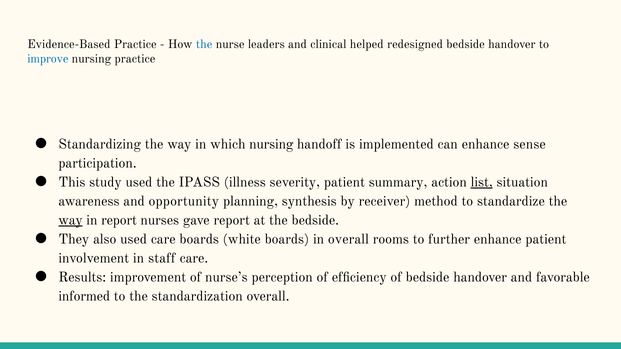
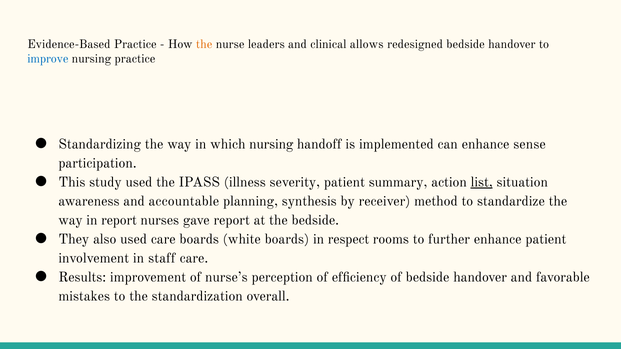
the colour: blue -> orange (204, 45)
helped: helped -> allows (367, 45)
opportunity: opportunity -> accountable (184, 201)
way underline: present -> none (71, 220)
in overall: overall -> respect (349, 239)
informed: informed -> mistakes (84, 296)
